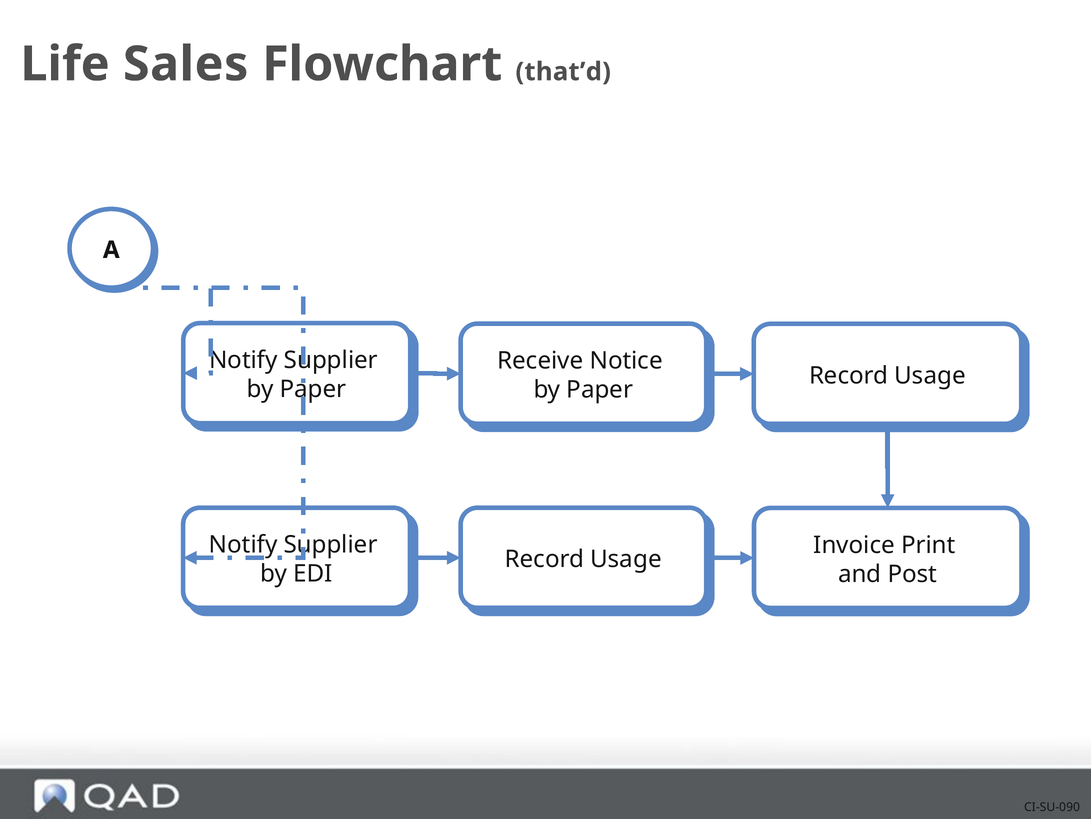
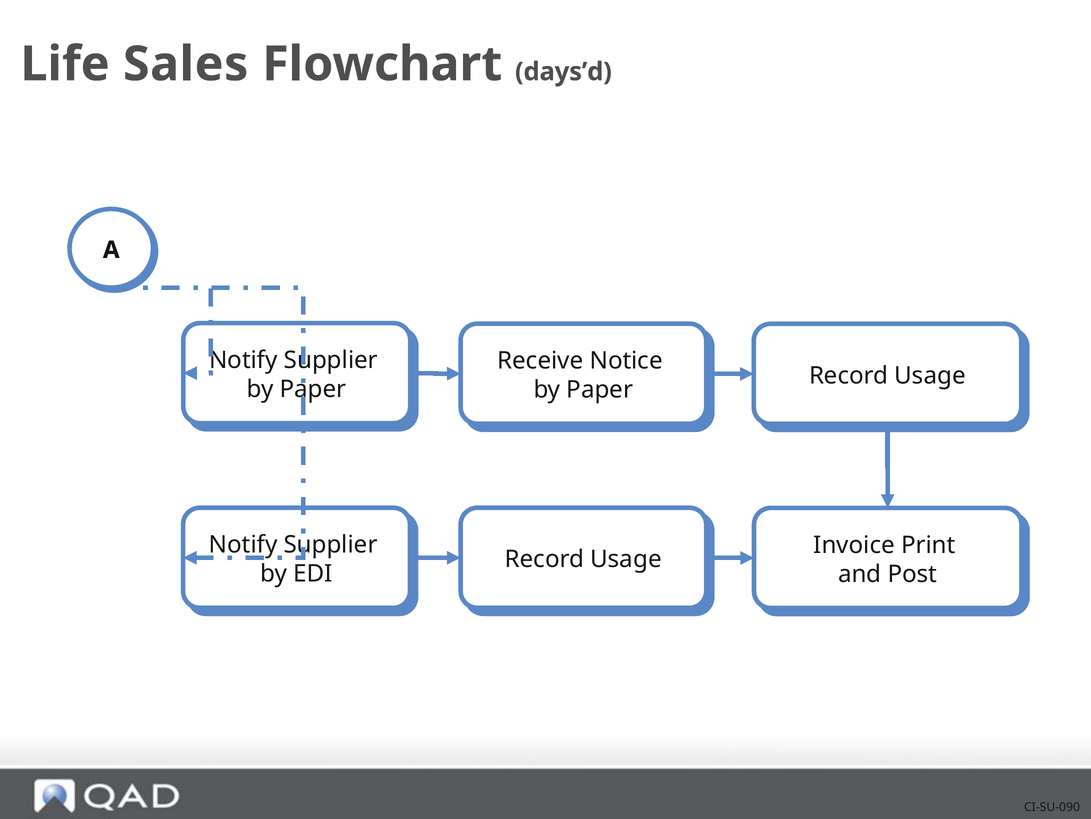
that’d: that’d -> days’d (563, 72)
